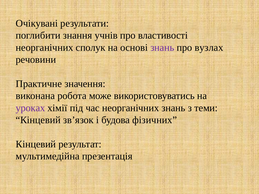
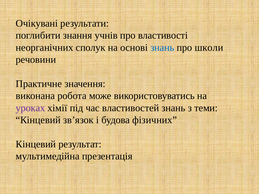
знань colour: purple -> blue (162, 48)
вузлах: вузлах -> школи (209, 48)
час неорганічних: неорганічних -> властивостей (131, 108)
